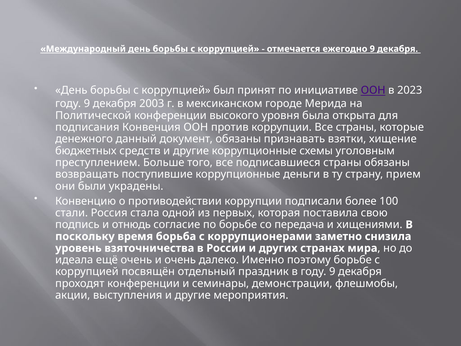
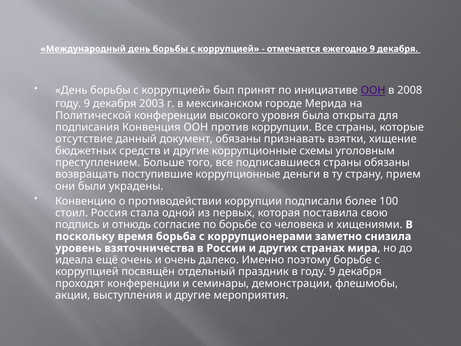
2023: 2023 -> 2008 (410, 90)
денежного: денежного -> отсутствие (84, 139)
стали: стали -> стоил (72, 213)
передача: передача -> человека (299, 224)
